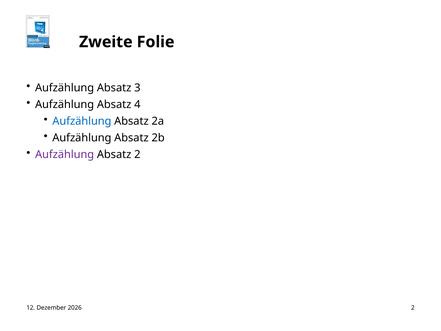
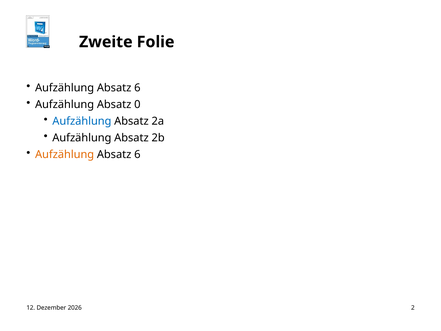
3: 3 -> 6 (137, 88)
4: 4 -> 0 (137, 105)
Aufzählung colour: purple -> orange (65, 154)
2: 2 -> 6 (137, 154)
